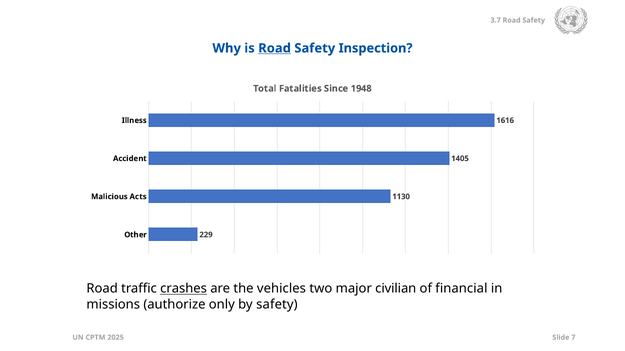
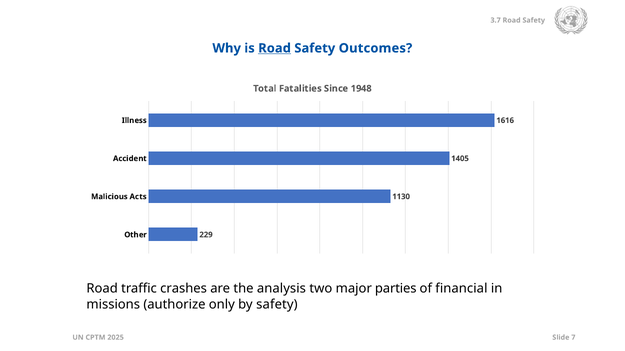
Inspection: Inspection -> Outcomes (375, 48)
crashes underline: present -> none (184, 289)
vehicles: vehicles -> analysis (281, 289)
civilian: civilian -> parties (396, 289)
